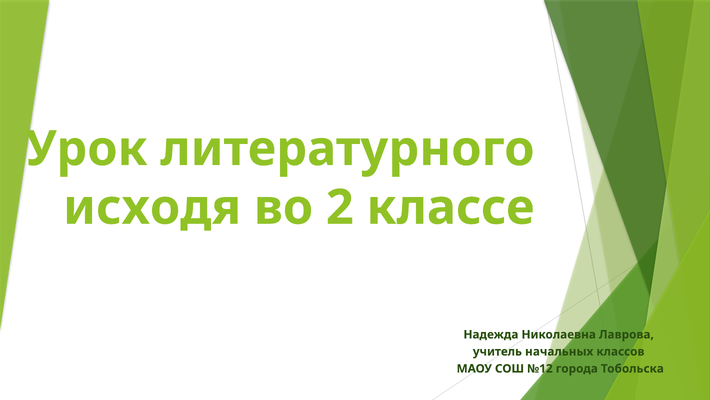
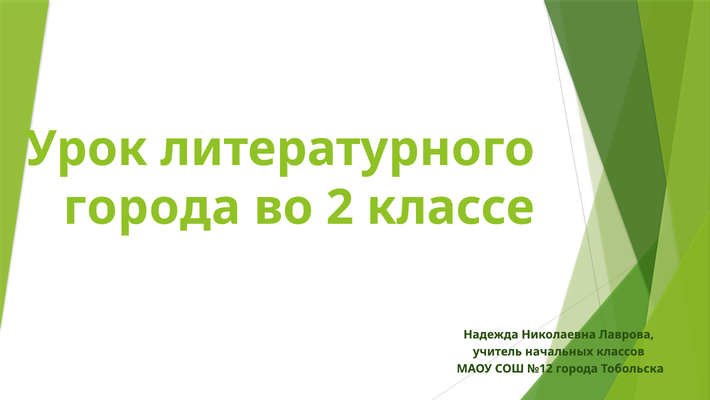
исходя: исходя -> города (152, 207)
